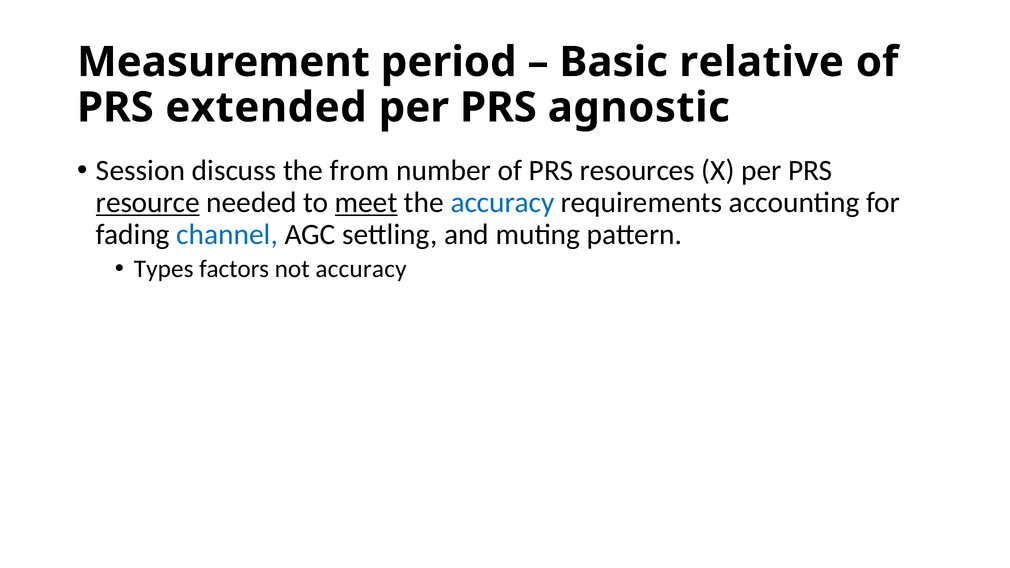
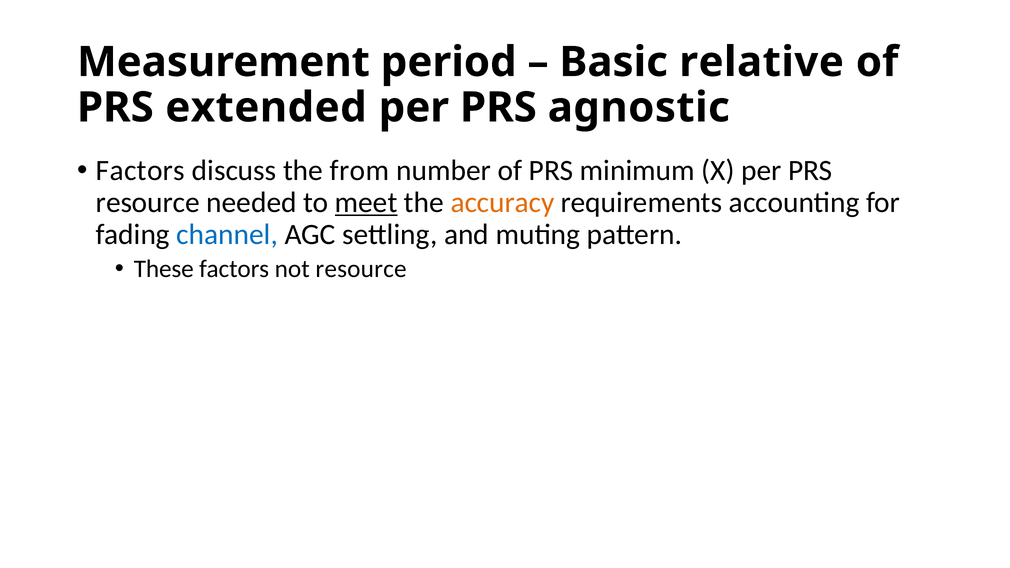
Session: Session -> Factors (140, 171)
resources: resources -> minimum (637, 171)
resource underline: present -> none (148, 203)
accuracy colour: blue -> orange (503, 203)
Types: Types -> These (164, 269)
not accuracy: accuracy -> resource (361, 269)
